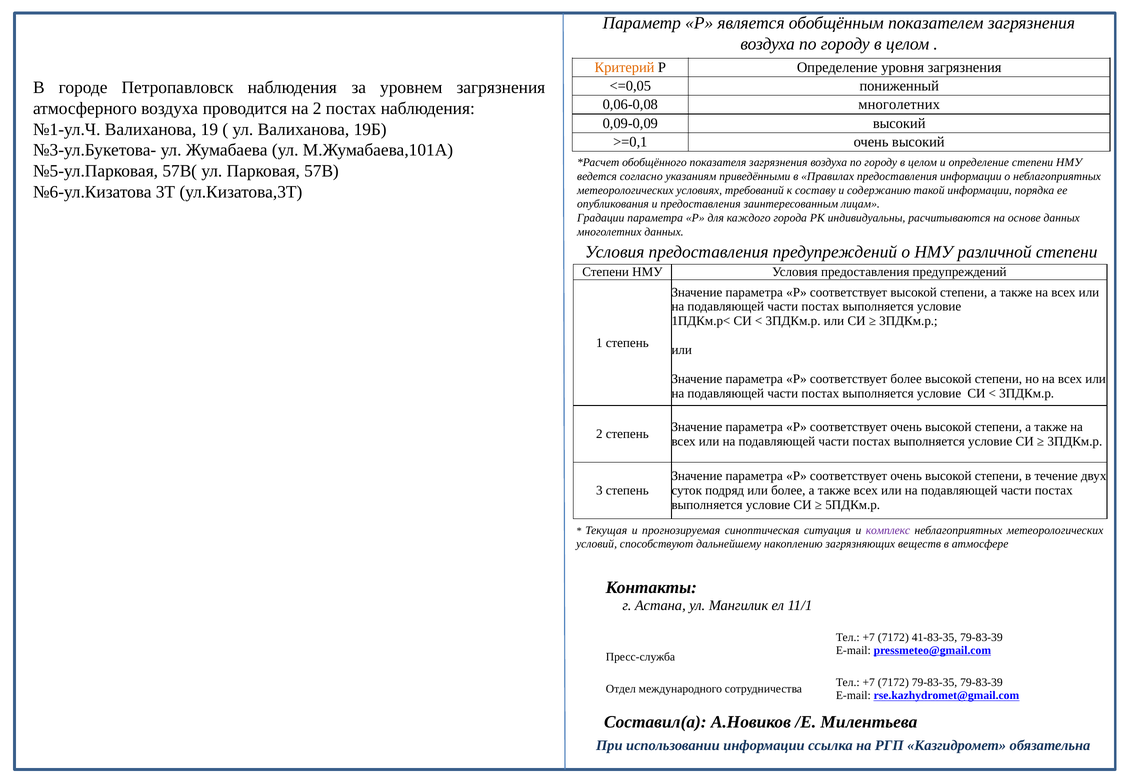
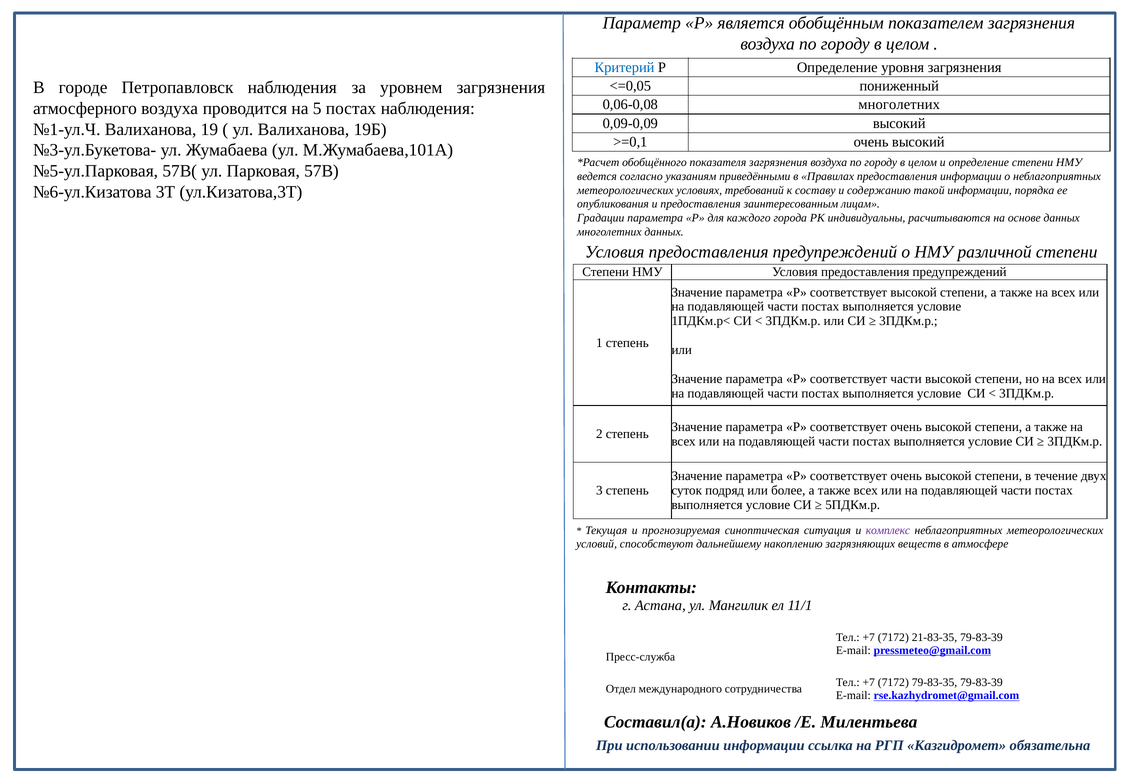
Критерий colour: orange -> blue (625, 67)
на 2: 2 -> 5 (317, 108)
соответствует более: более -> части (906, 379)
41-83-35: 41-83-35 -> 21-83-35 (934, 637)
